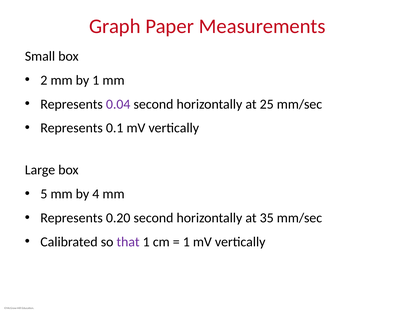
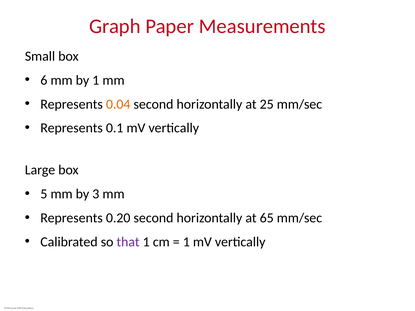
2: 2 -> 6 (44, 80)
0.04 colour: purple -> orange (118, 104)
4: 4 -> 3 (96, 194)
35: 35 -> 65 (267, 218)
